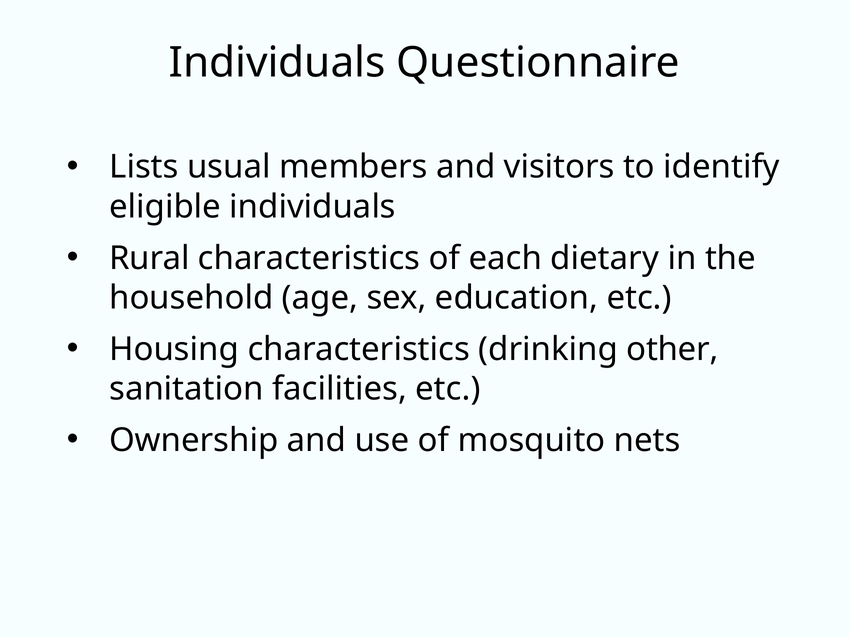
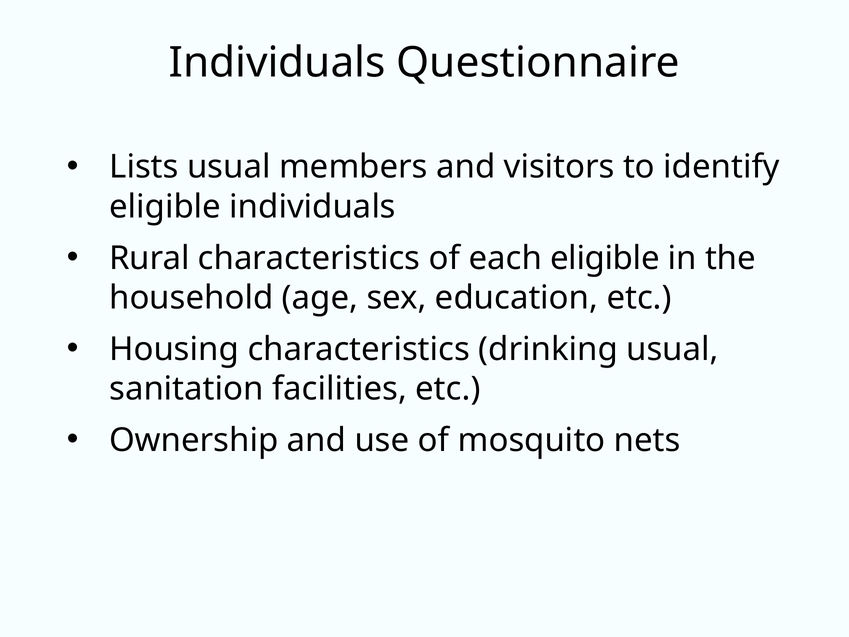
each dietary: dietary -> eligible (605, 258)
drinking other: other -> usual (672, 349)
